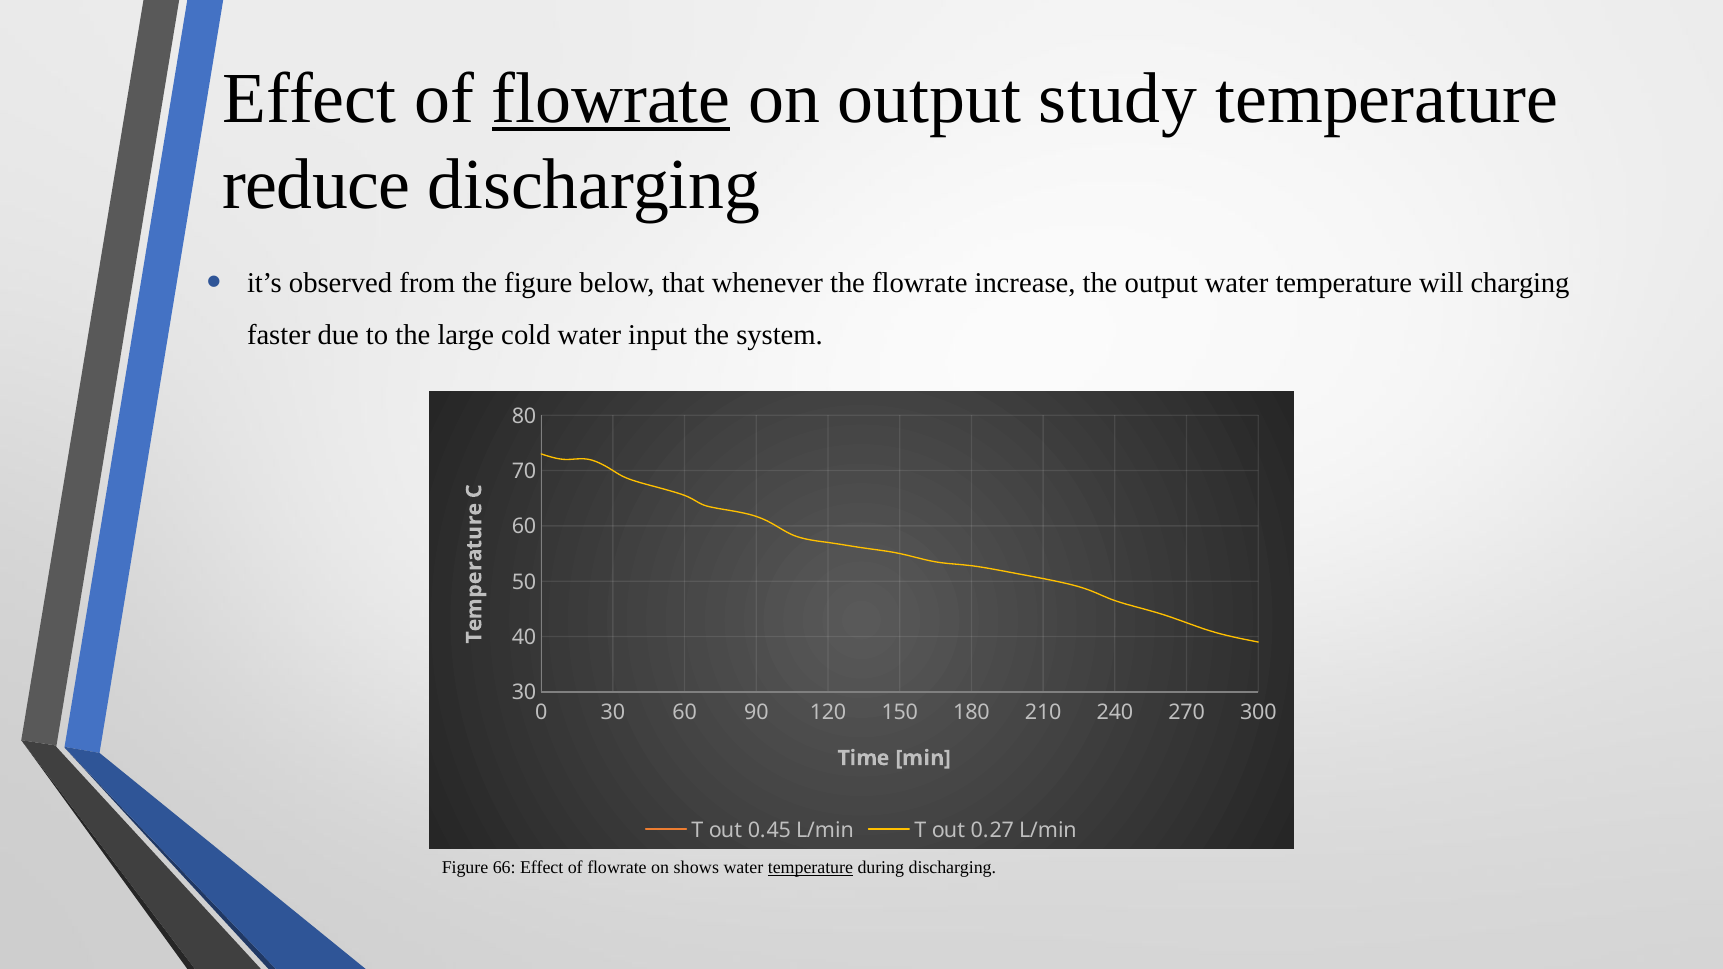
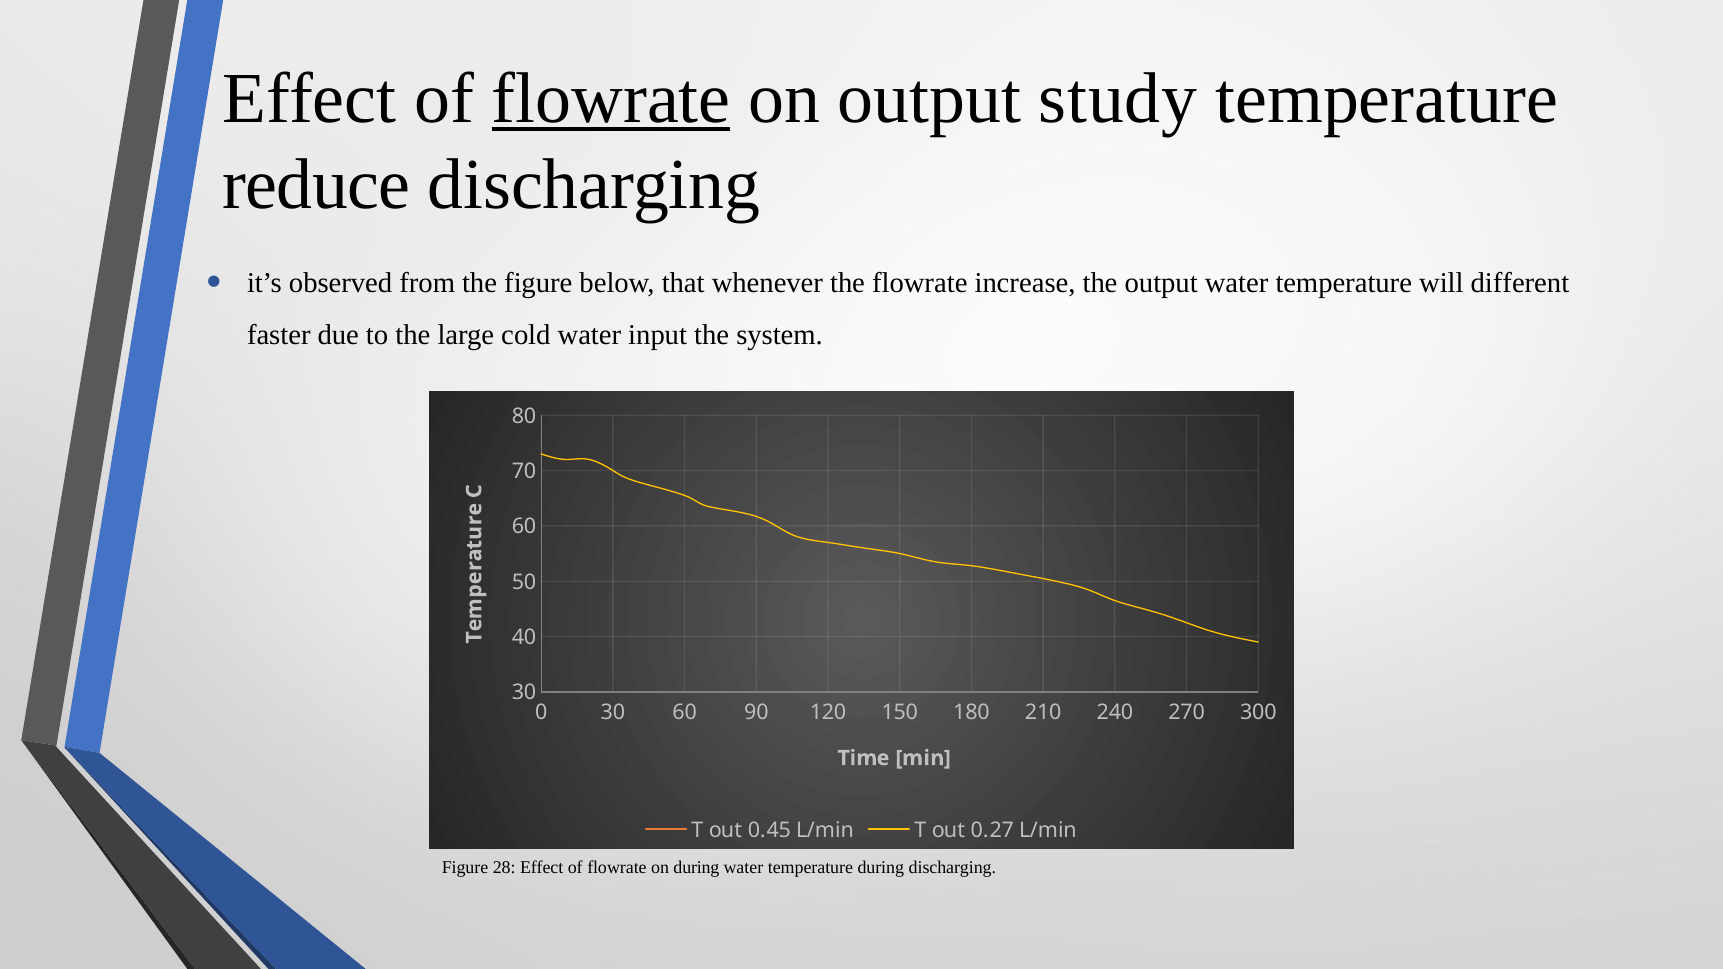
charging: charging -> different (1520, 283)
66: 66 -> 28 (504, 868)
on shows: shows -> during (696, 868)
temperature underline: present -> none (810, 868)
